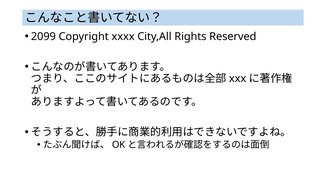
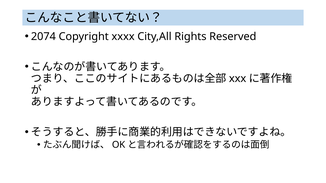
2099: 2099 -> 2074 (43, 37)
